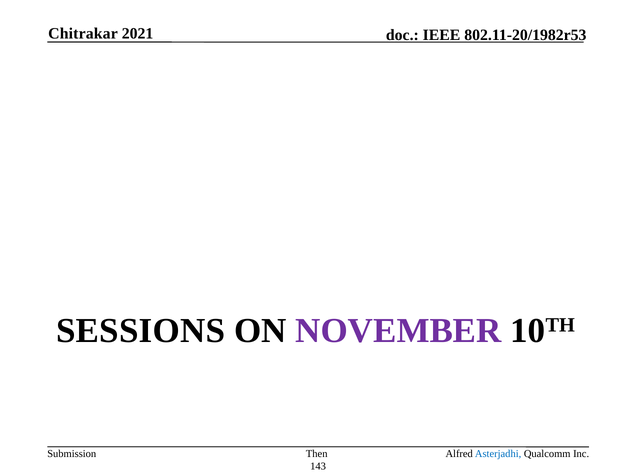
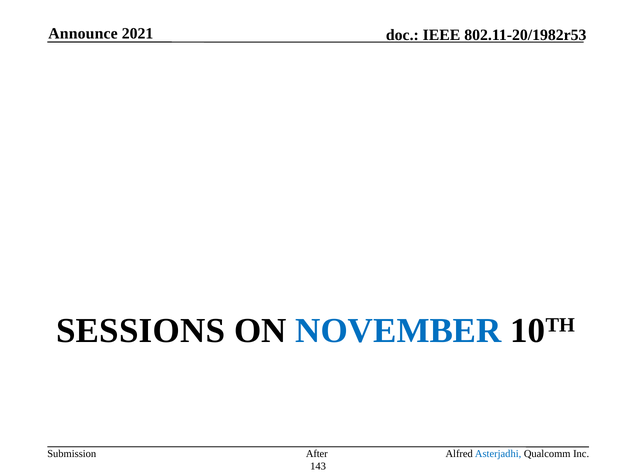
Chitrakar: Chitrakar -> Announce (83, 33)
NOVEMBER colour: purple -> blue (398, 331)
Then: Then -> After (317, 454)
